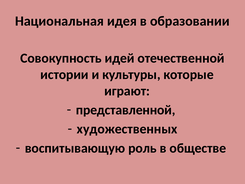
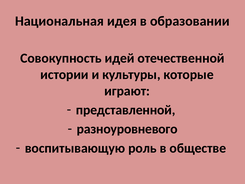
художественных: художественных -> разноуровневого (127, 129)
